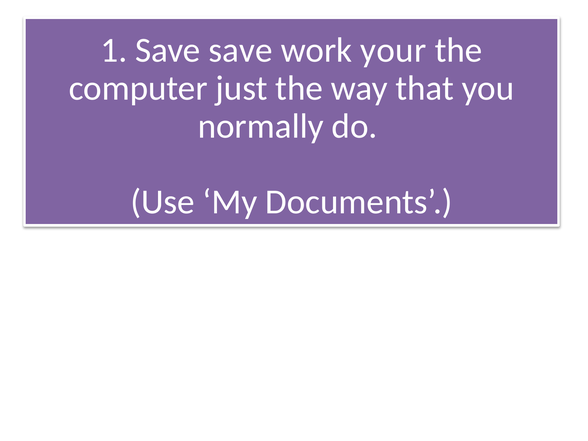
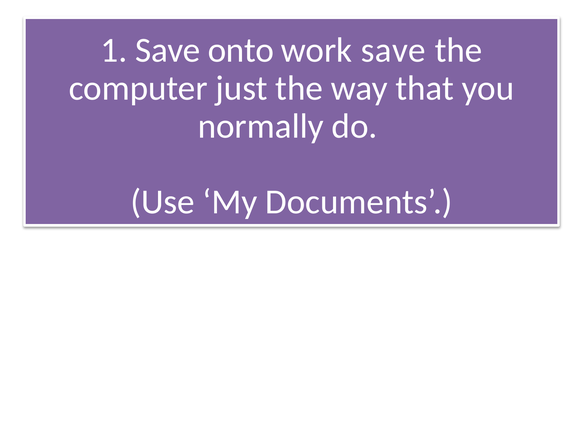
Save save: save -> onto (241, 50)
work your: your -> save (393, 50)
